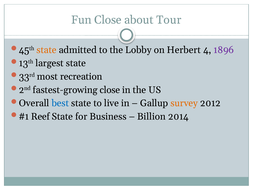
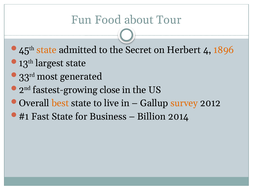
Fun Close: Close -> Food (108, 20)
Lobby: Lobby -> Secret (138, 50)
1896 colour: purple -> orange (224, 50)
recreation: recreation -> generated (81, 76)
best colour: blue -> orange (60, 103)
Reef: Reef -> Fast (40, 116)
